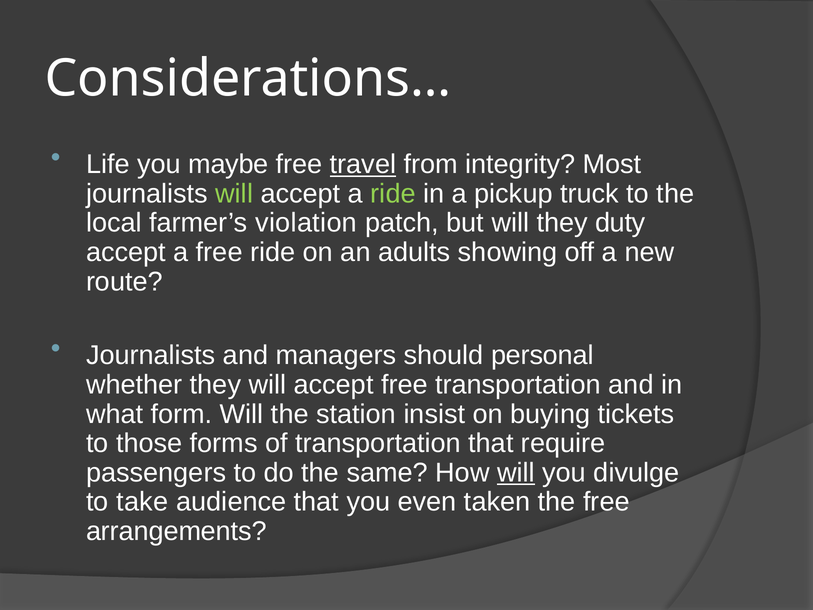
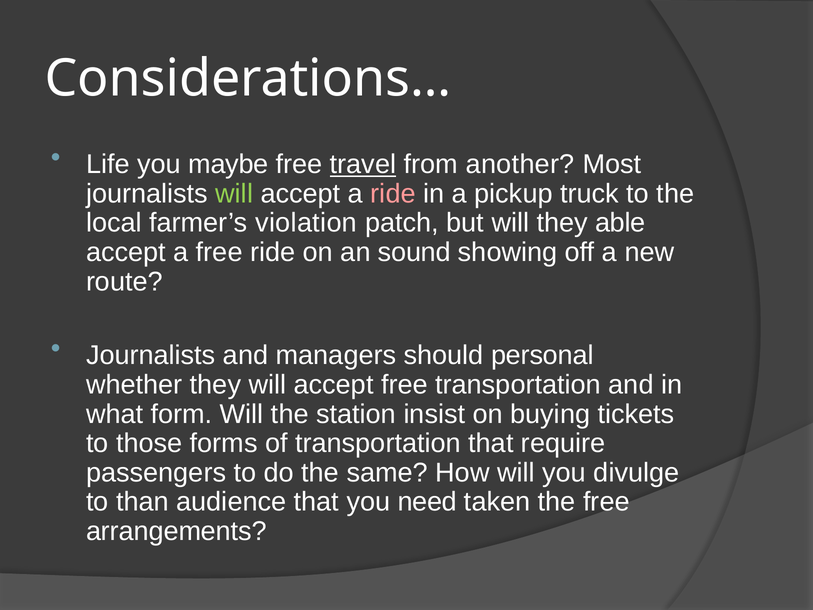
integrity: integrity -> another (520, 164)
ride colour: light green -> pink (393, 194)
duty: duty -> able (620, 223)
adults: adults -> sound (414, 252)
will underline: present -> none (516, 472)
take: take -> than (142, 502)
even: even -> need (427, 502)
